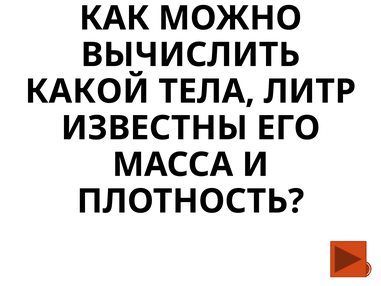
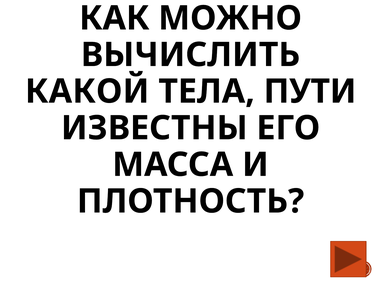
ЛИТР: ЛИТР -> ПУТИ (310, 91)
